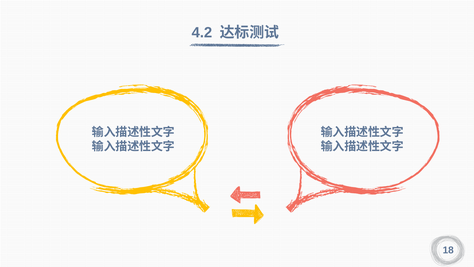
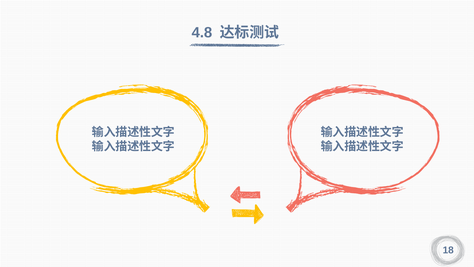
4.2: 4.2 -> 4.8 (202, 32)
